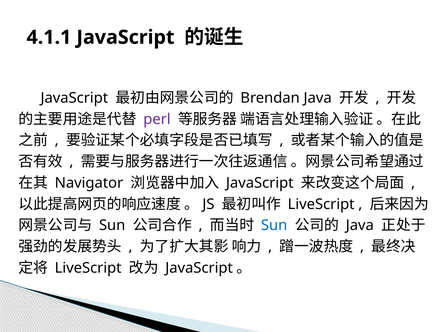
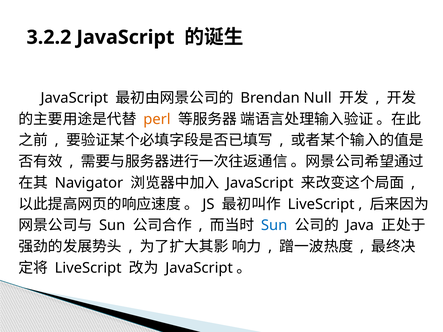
4.1.1: 4.1.1 -> 3.2.2 (49, 37)
Brendan Java: Java -> Null (318, 98)
perl colour: purple -> orange (157, 119)
